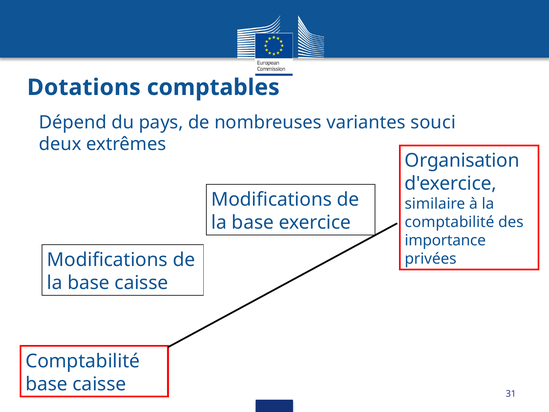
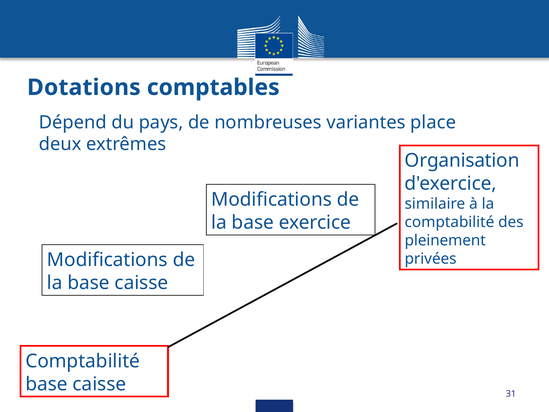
souci: souci -> place (433, 122)
importance: importance -> pleinement (445, 240)
